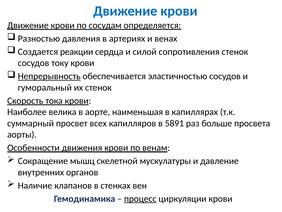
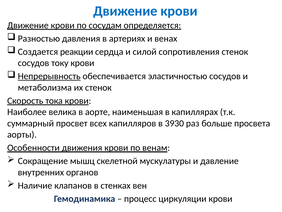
гуморальный: гуморальный -> метаболизма (45, 87)
5891: 5891 -> 3930 (174, 123)
процесс underline: present -> none (140, 198)
